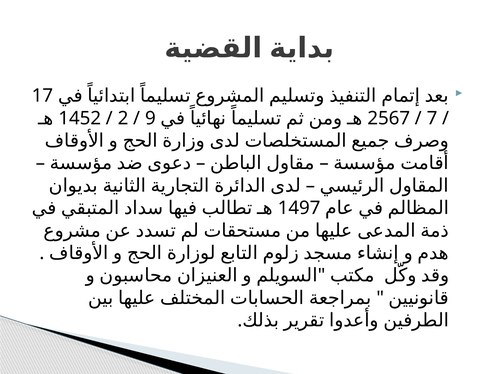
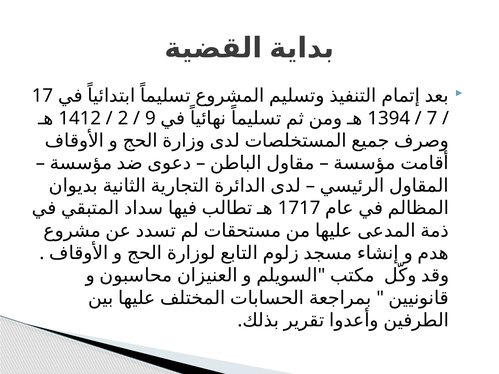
1452: 1452 -> 1412 (80, 118)
2567: 2567 -> 1394 (389, 118)
1497: 1497 -> 1717 (299, 208)
